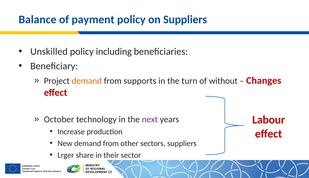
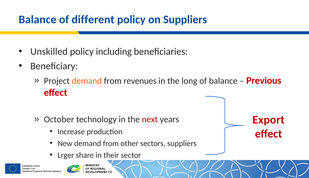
payment: payment -> different (93, 20)
supports: supports -> revenues (140, 81)
turn: turn -> long (189, 81)
of without: without -> balance (223, 81)
Changes: Changes -> Previous (264, 81)
next colour: purple -> red (150, 119)
Labour: Labour -> Export (269, 120)
